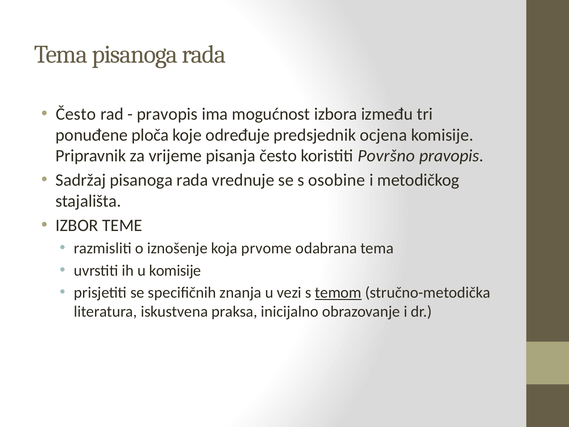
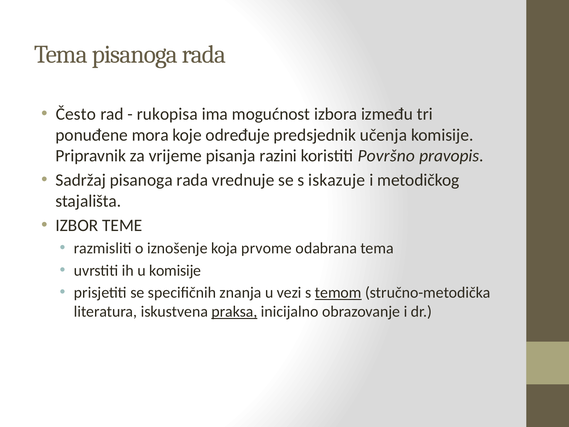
pravopis: pravopis -> rukopisa (167, 114)
ploča: ploča -> mora (150, 135)
ocjena: ocjena -> učenja (384, 135)
pisanja često: često -> razini (278, 156)
osobine: osobine -> iskazuje (337, 180)
praksa underline: none -> present (234, 311)
